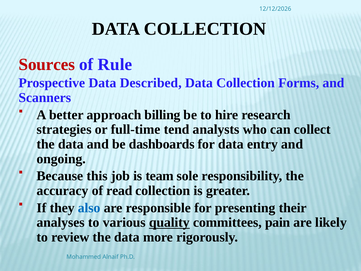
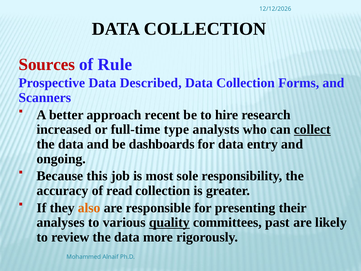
billing: billing -> recent (162, 115)
strategies: strategies -> increased (64, 129)
tend: tend -> type (177, 129)
collect underline: none -> present (312, 129)
team: team -> most (160, 176)
also colour: blue -> orange (89, 208)
pain: pain -> past (277, 222)
